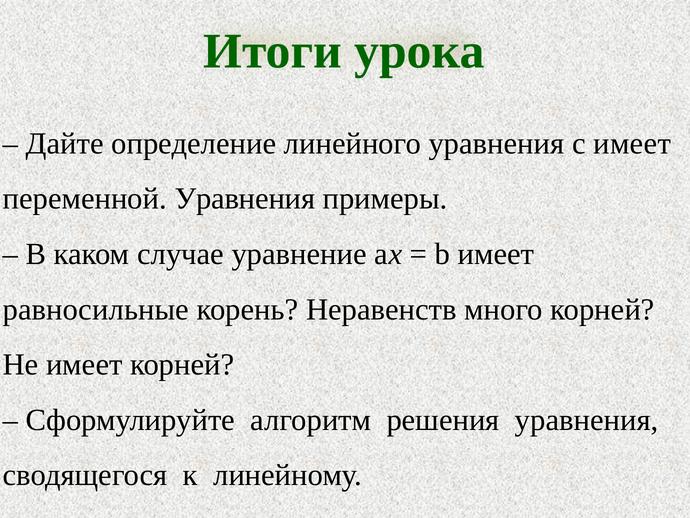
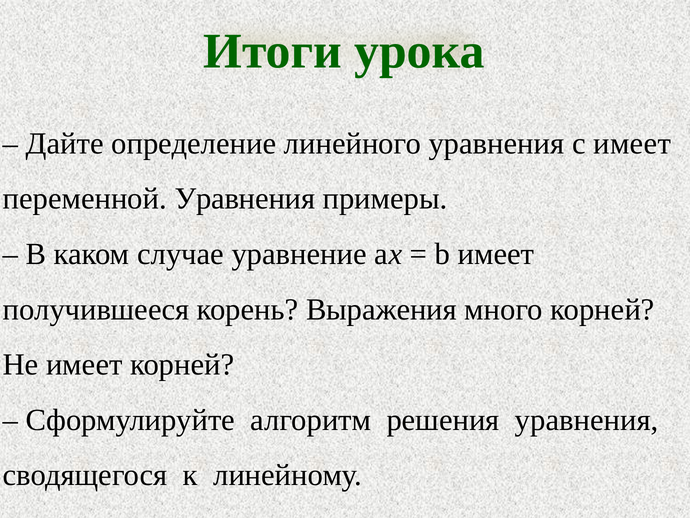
равносильные: равносильные -> получившееся (96, 309)
Неравенств: Неравенств -> Выражения (381, 309)
